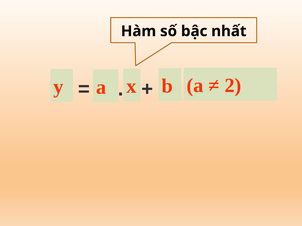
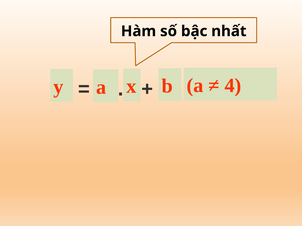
2: 2 -> 4 (233, 86)
